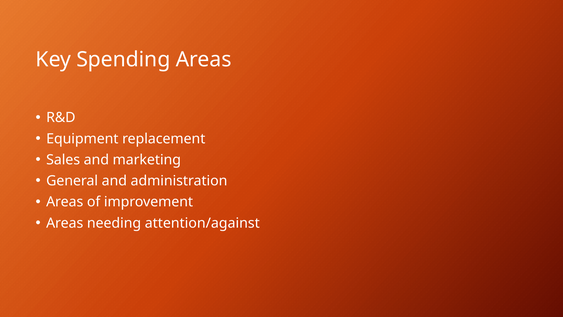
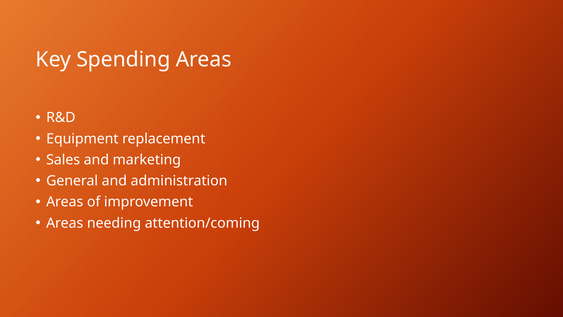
attention/against: attention/against -> attention/coming (202, 223)
